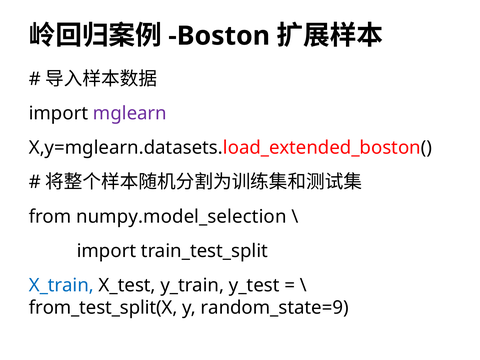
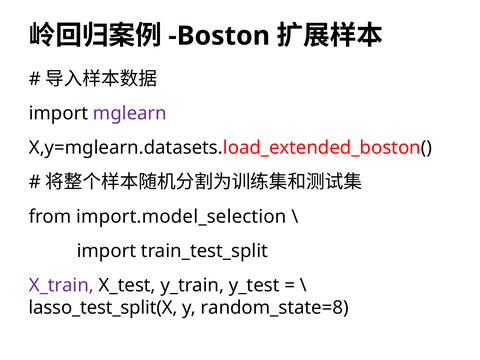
numpy.model_selection: numpy.model_selection -> import.model_selection (181, 217)
X_train colour: blue -> purple (61, 285)
from_test_split(X: from_test_split(X -> lasso_test_split(X (103, 308)
random_state=9: random_state=9 -> random_state=8 (275, 308)
